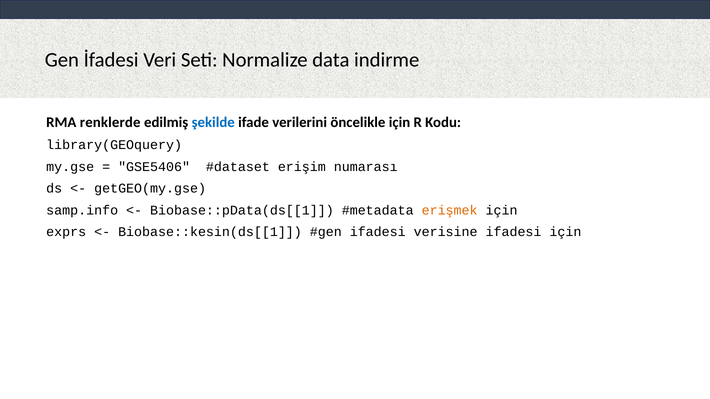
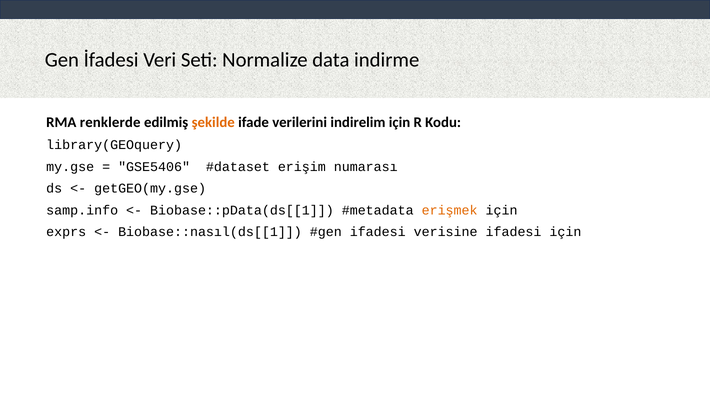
şekilde colour: blue -> orange (213, 122)
öncelikle: öncelikle -> indirelim (358, 122)
Biobase::kesin(ds[[1: Biobase::kesin(ds[[1 -> Biobase::nasıl(ds[[1 (210, 232)
